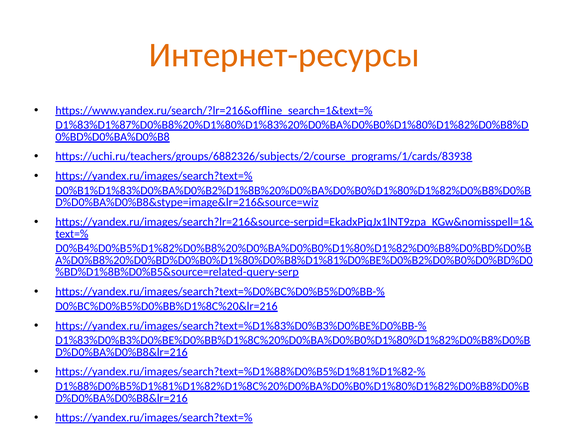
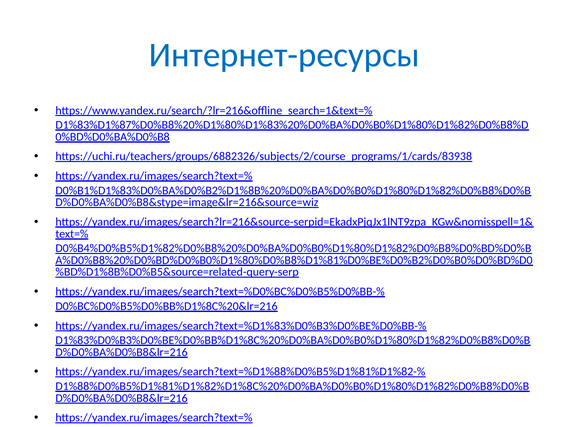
Интернет-ресурсы colour: orange -> blue (284, 55)
